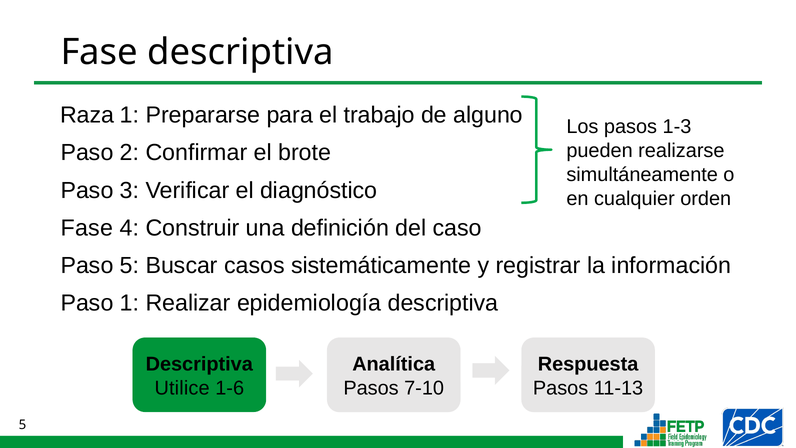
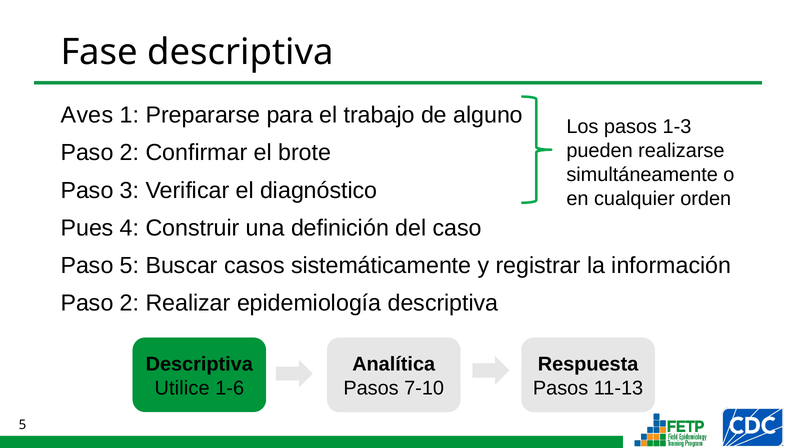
Raza: Raza -> Aves (87, 115)
Fase: Fase -> Pues (87, 228)
1: 1 -> 2 (130, 303)
